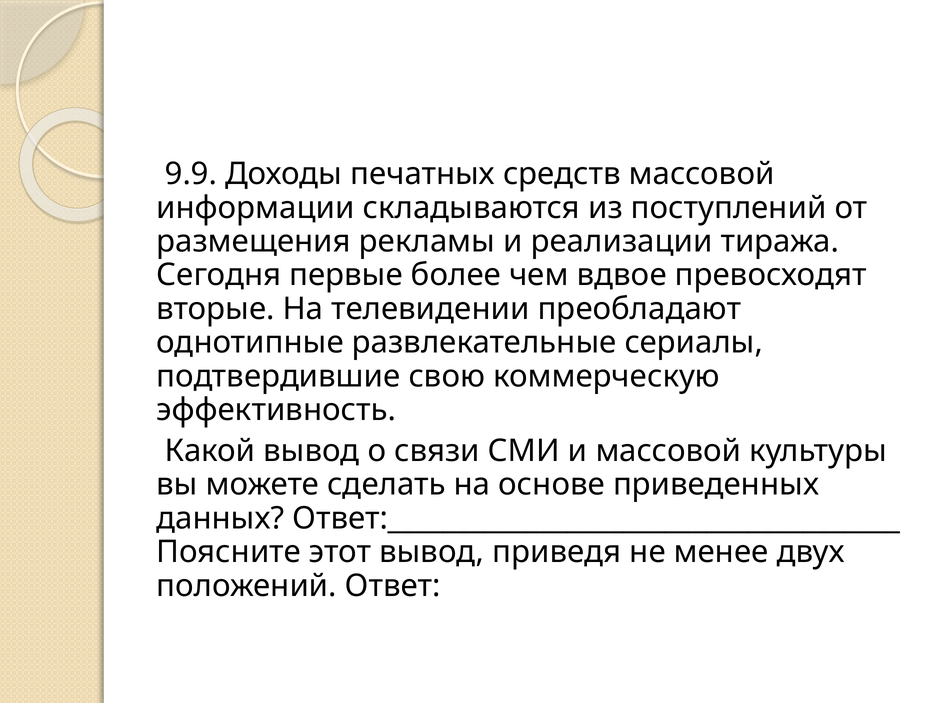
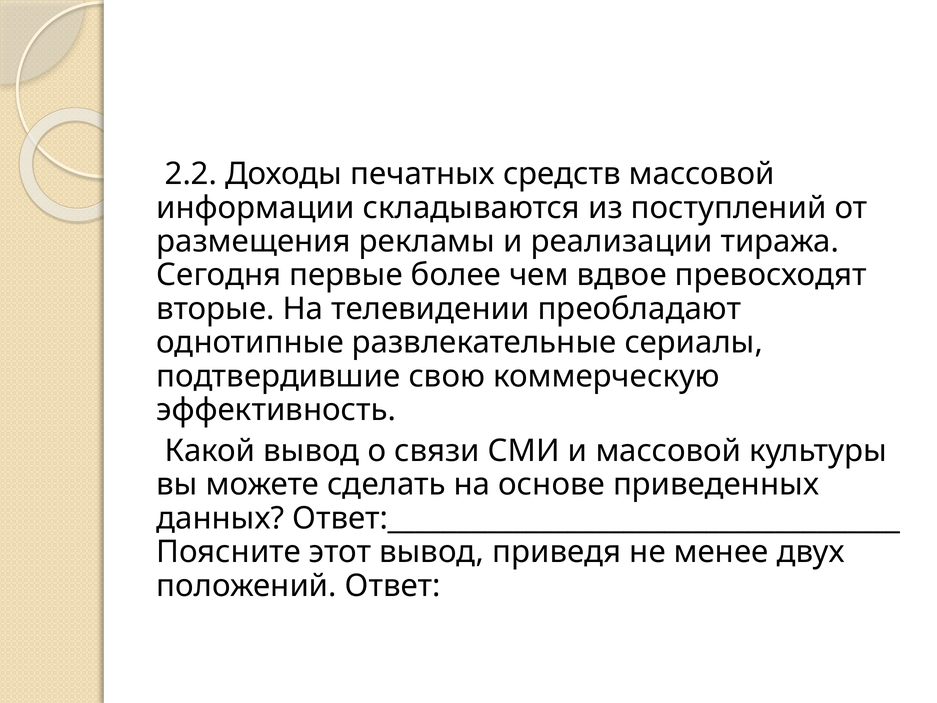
9.9: 9.9 -> 2.2 (191, 174)
